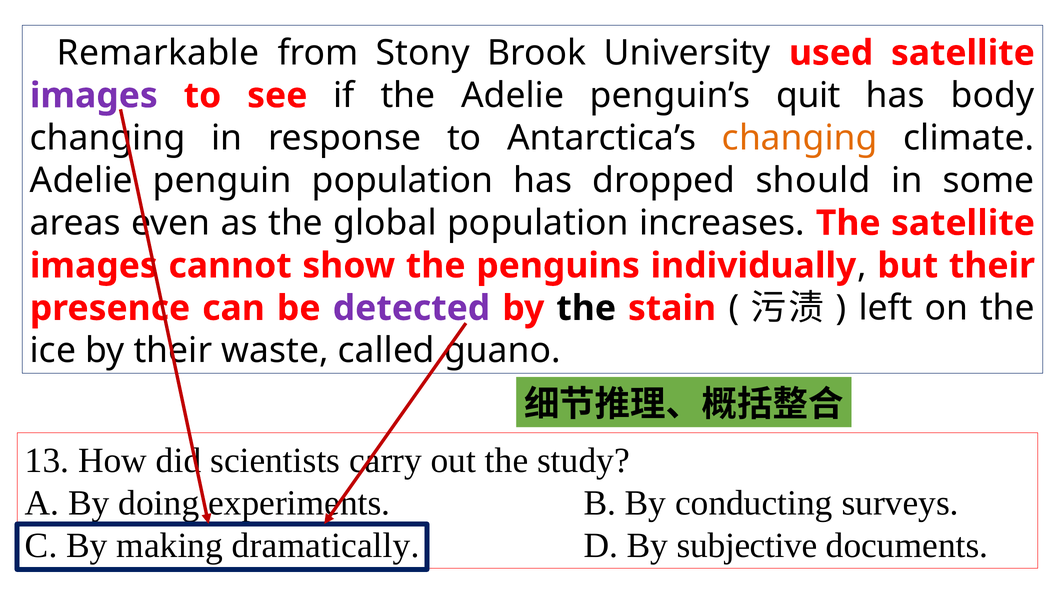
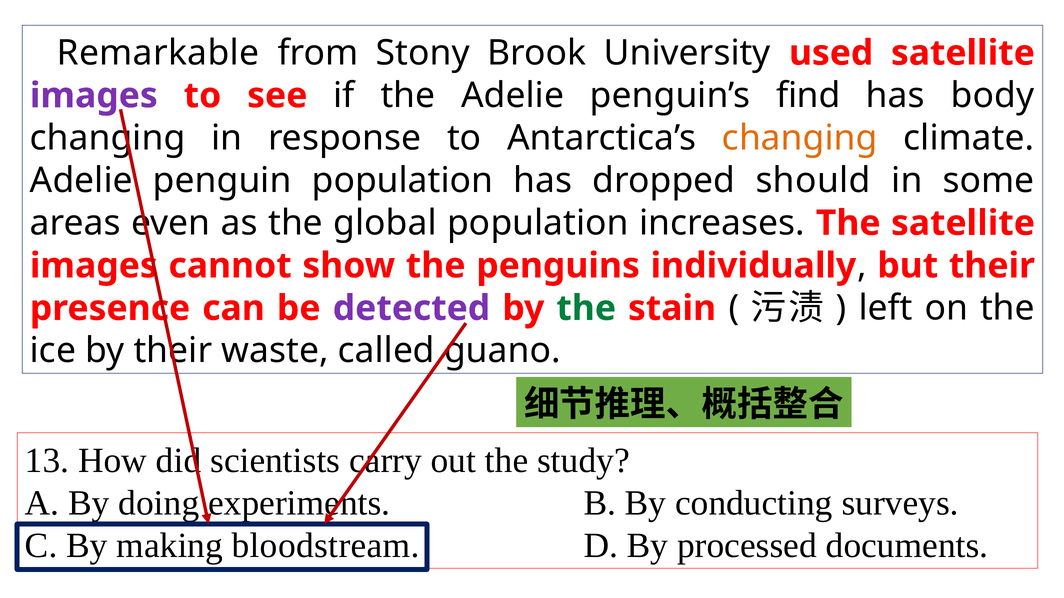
quit: quit -> find (808, 96)
the colour: black -> green (586, 308)
dramatically: dramatically -> bloodstream (326, 546)
subjective: subjective -> processed (747, 546)
